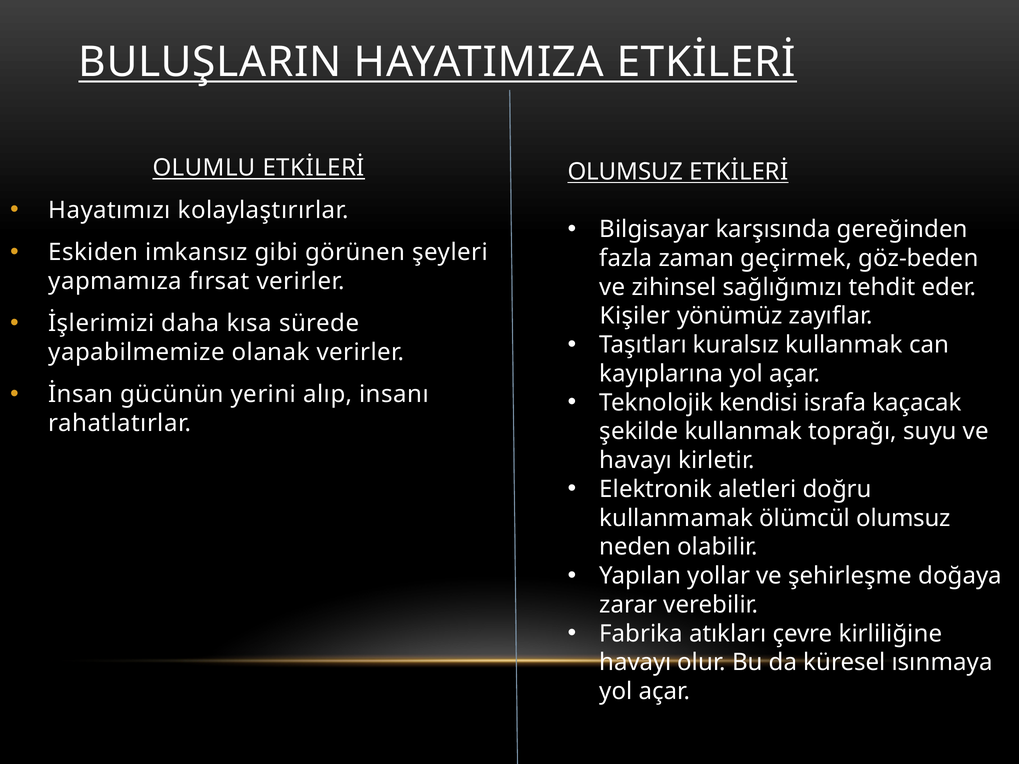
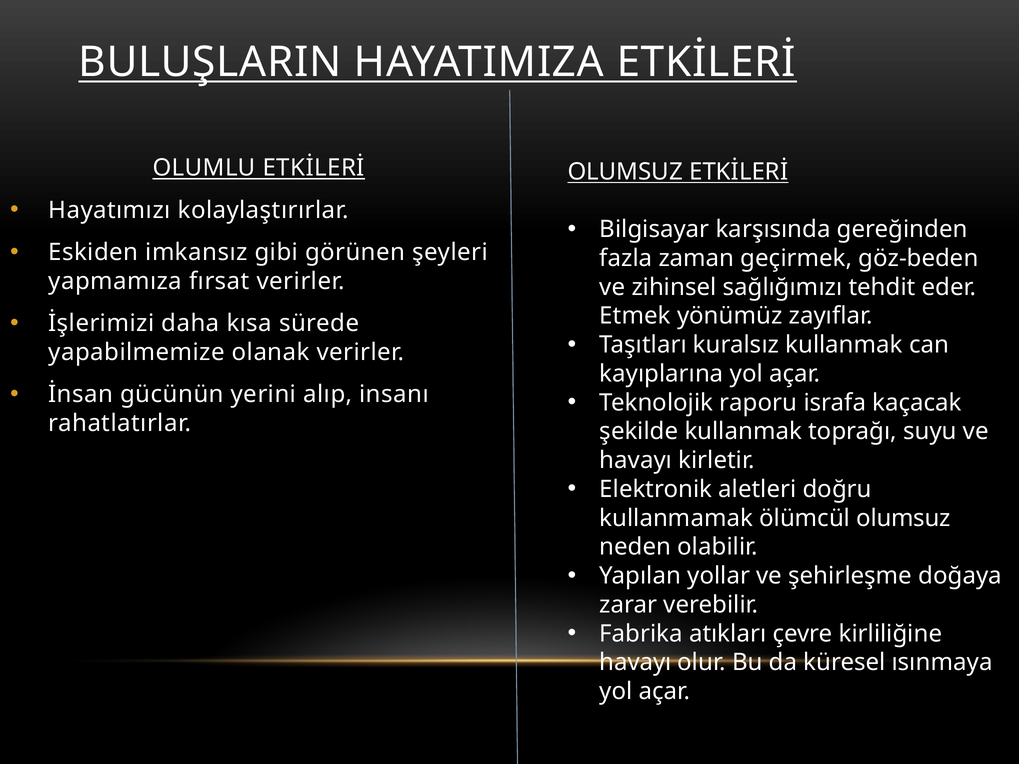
Kişiler: Kişiler -> Etmek (635, 316)
kendisi: kendisi -> raporu (758, 403)
